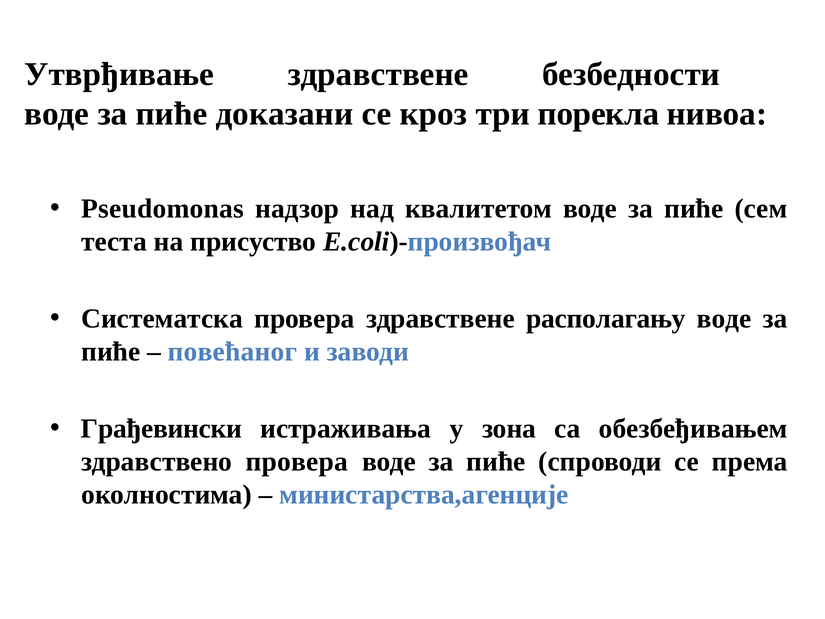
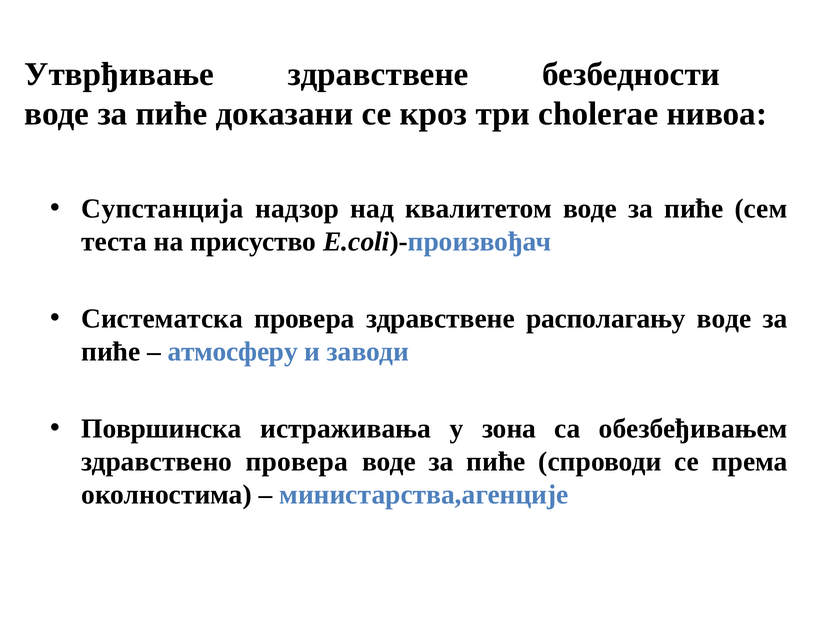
порекла: порекла -> cholerae (598, 114)
Pseudomonas: Pseudomonas -> Супстанција (163, 208)
повећаног: повећаног -> атмосферу (233, 351)
Грађевински: Грађевински -> Површинска (162, 428)
